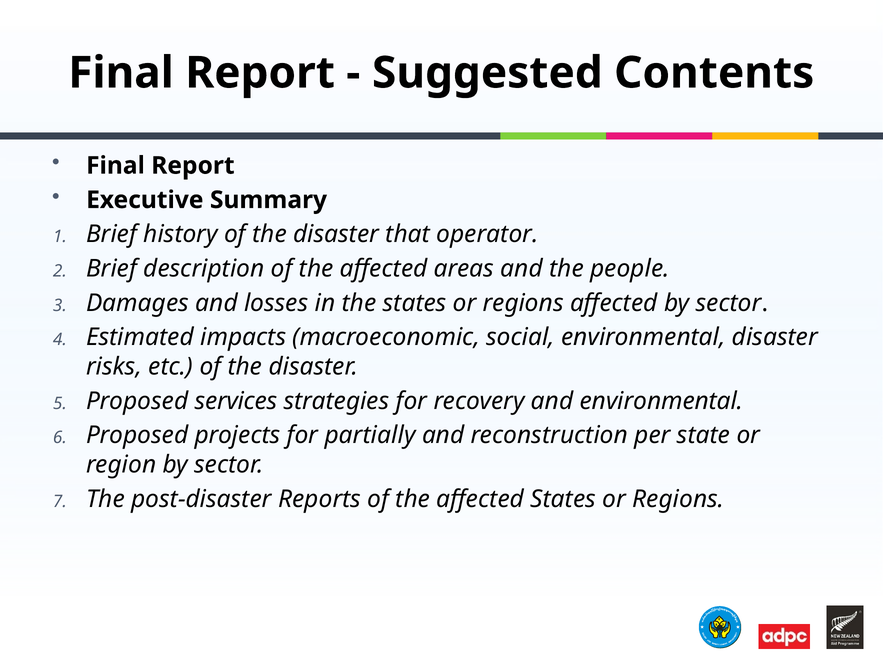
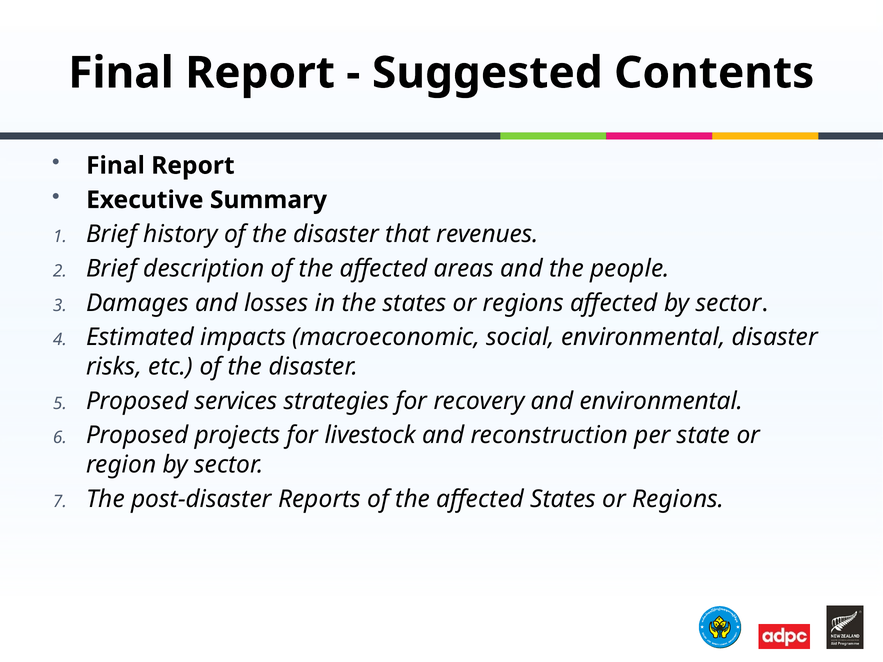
operator: operator -> revenues (488, 234)
partially: partially -> livestock (370, 436)
